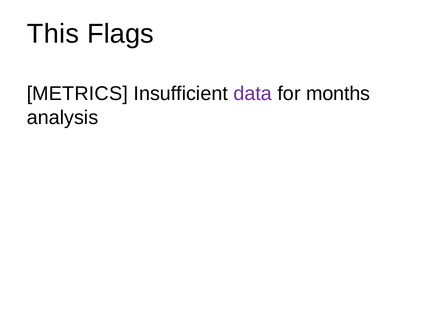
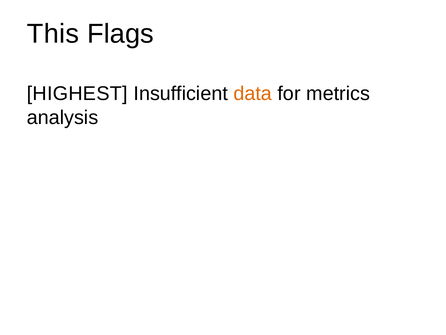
METRICS: METRICS -> HIGHEST (77, 94)
data colour: purple -> orange (253, 94)
months: months -> metrics (338, 94)
